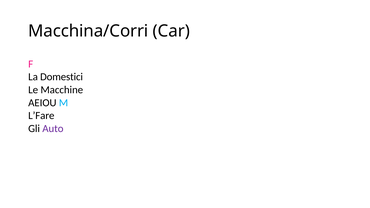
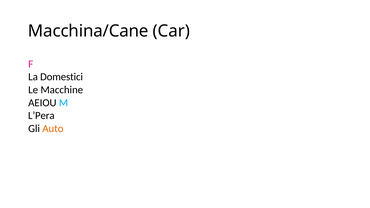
Macchina/Corri: Macchina/Corri -> Macchina/Cane (88, 31)
L’Fare: L’Fare -> L’Pera (41, 116)
Auto colour: purple -> orange (53, 129)
